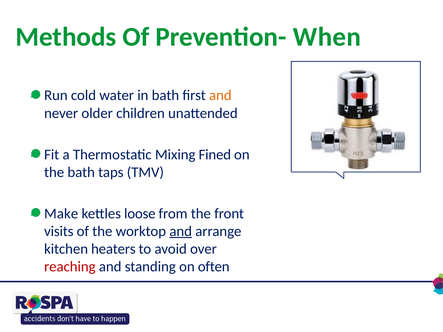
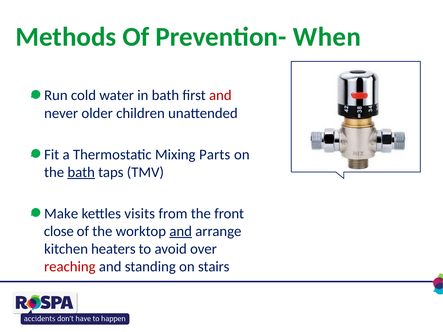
and colour: orange -> red (220, 96)
Fined: Fined -> Parts (215, 155)
bath underline: none -> present (81, 172)
loose: loose -> visits (140, 214)
visits: visits -> close (59, 231)
often: often -> stairs (214, 267)
